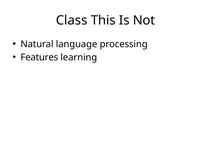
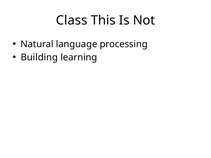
Features: Features -> Building (39, 57)
